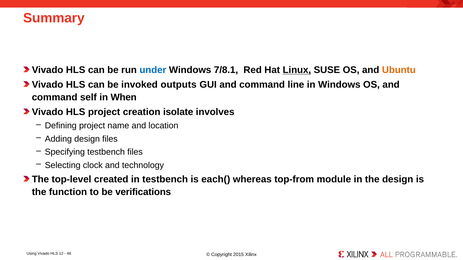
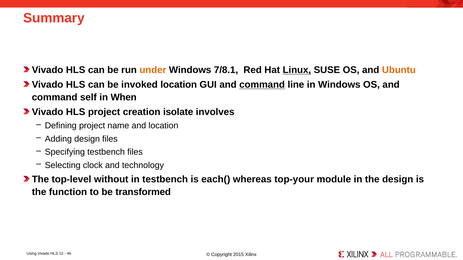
under colour: blue -> orange (153, 70)
invoked outputs: outputs -> location (179, 85)
command underline: none -> present (262, 85)
created: created -> without (111, 180)
top-from: top-from -> top-your (294, 180)
verifications: verifications -> transformed (143, 192)
